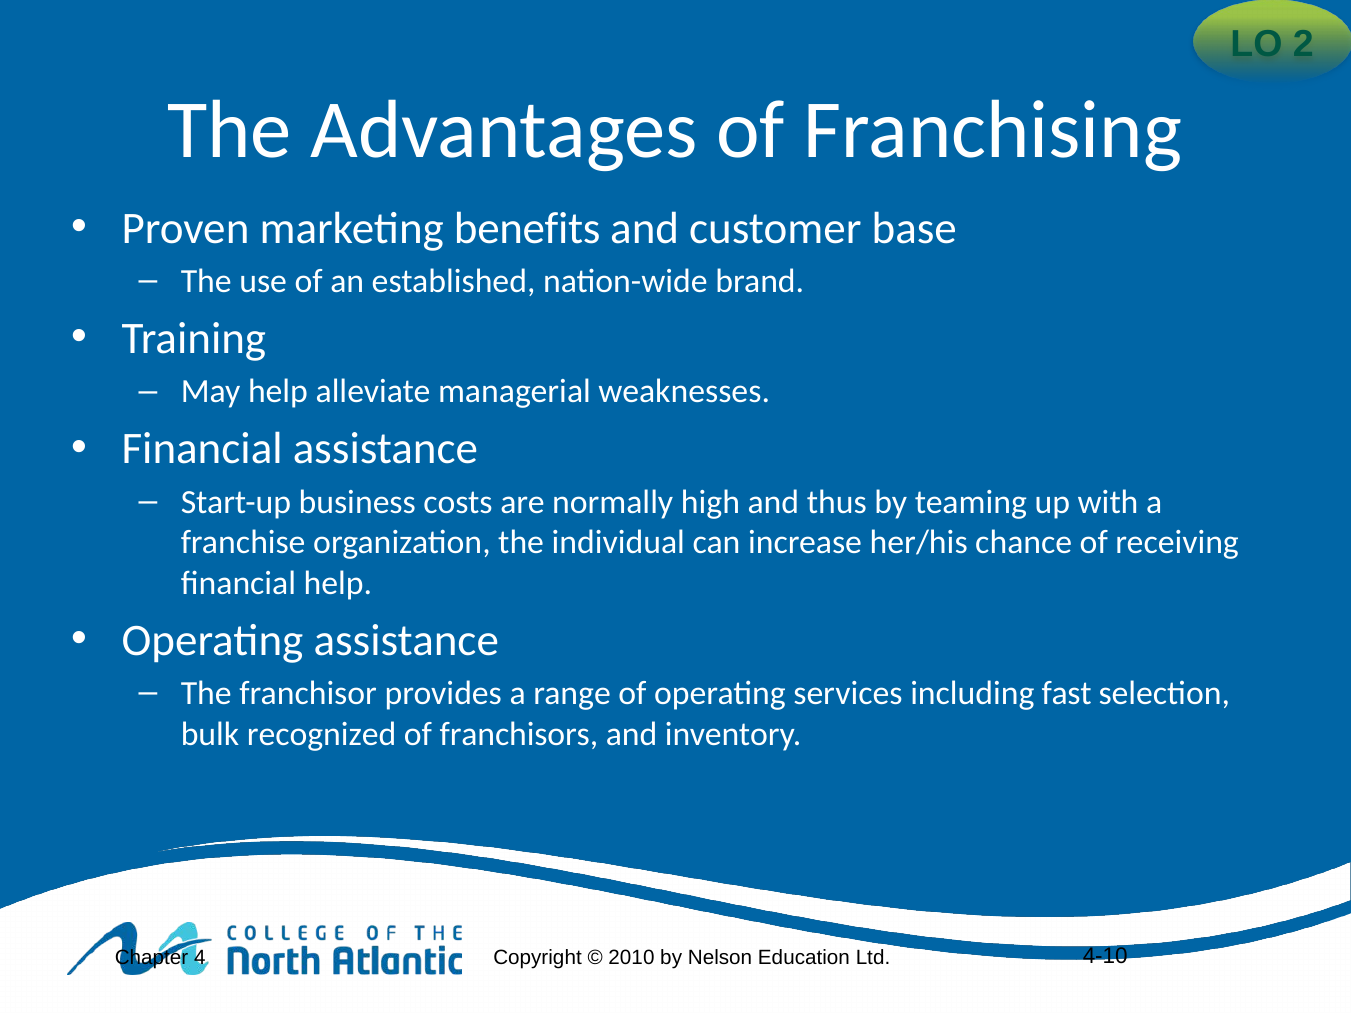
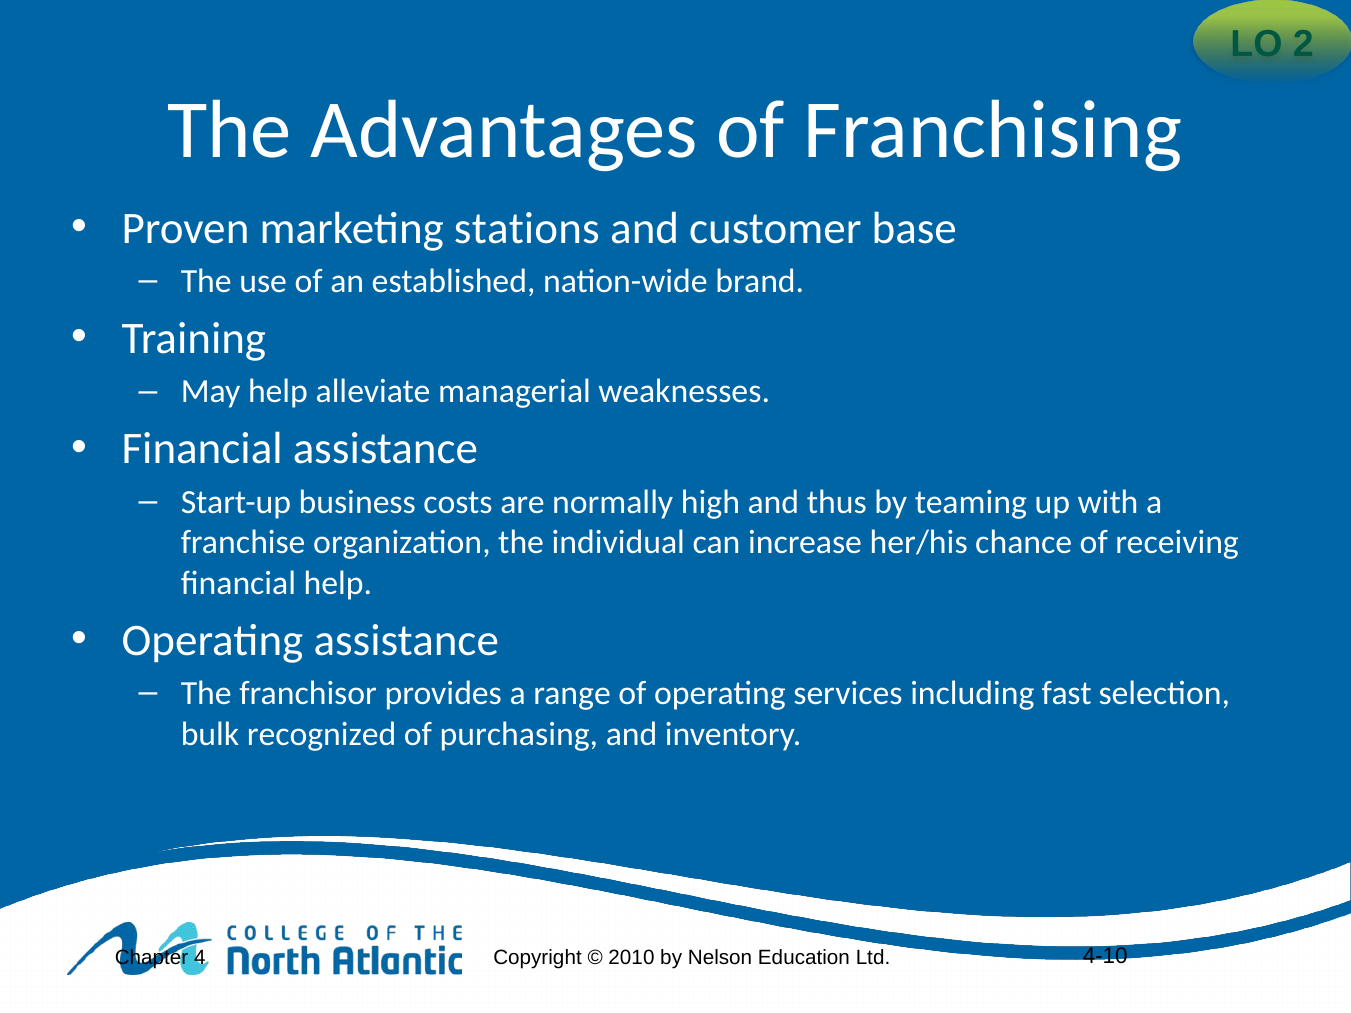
benefits: benefits -> stations (527, 228)
franchisors: franchisors -> purchasing (519, 734)
